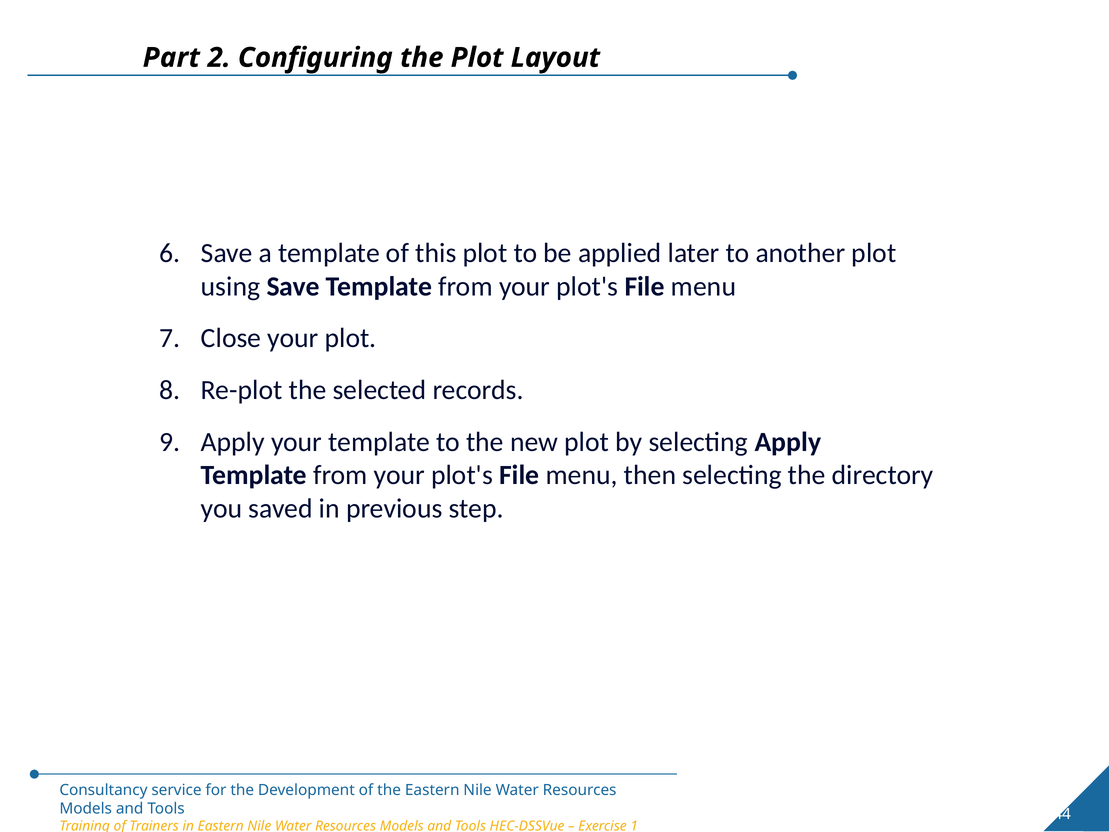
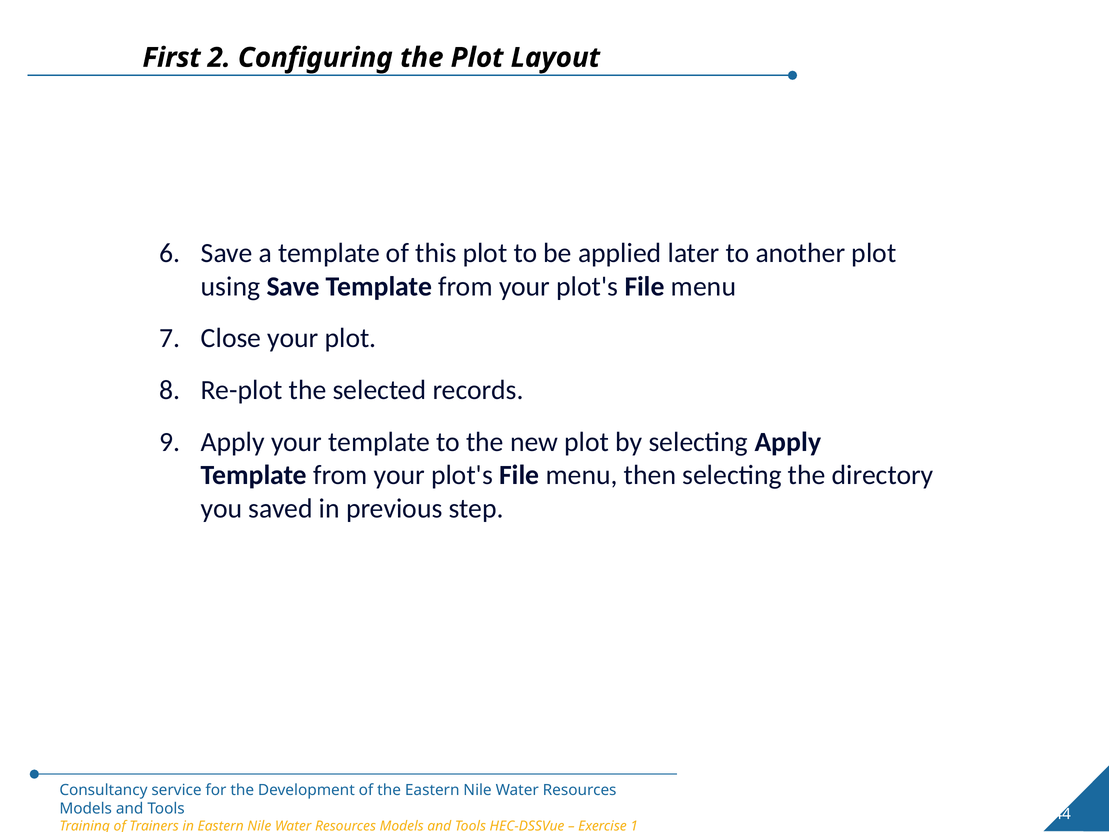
Part: Part -> First (172, 58)
